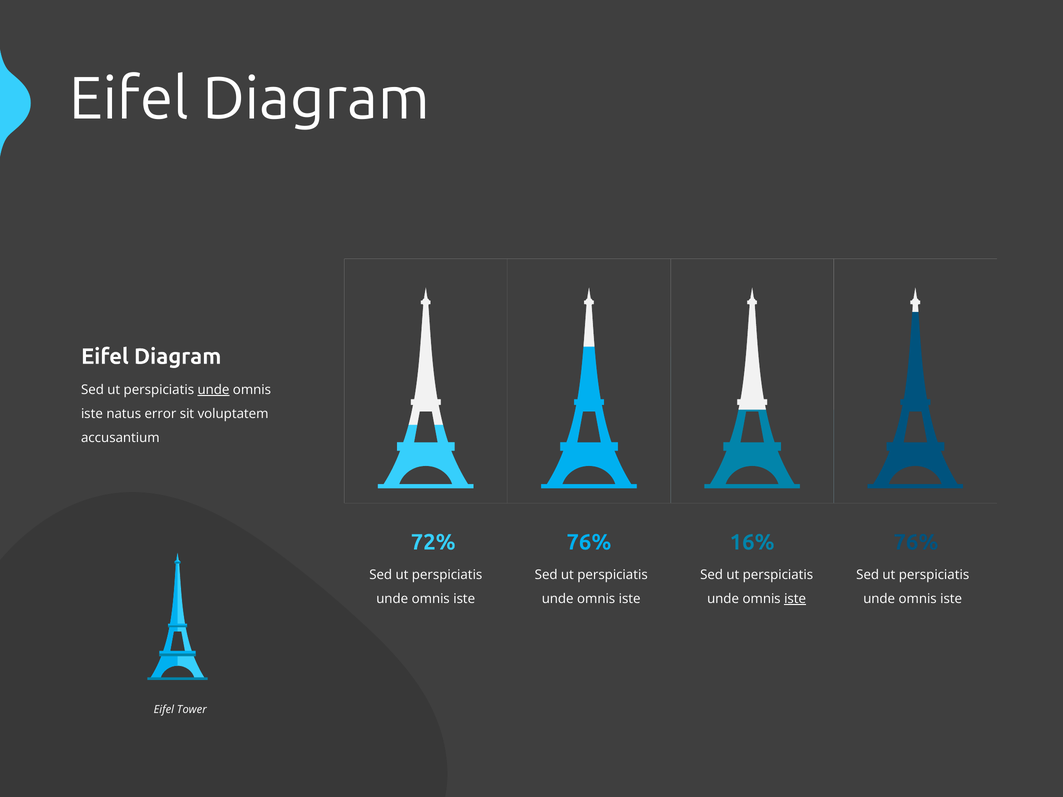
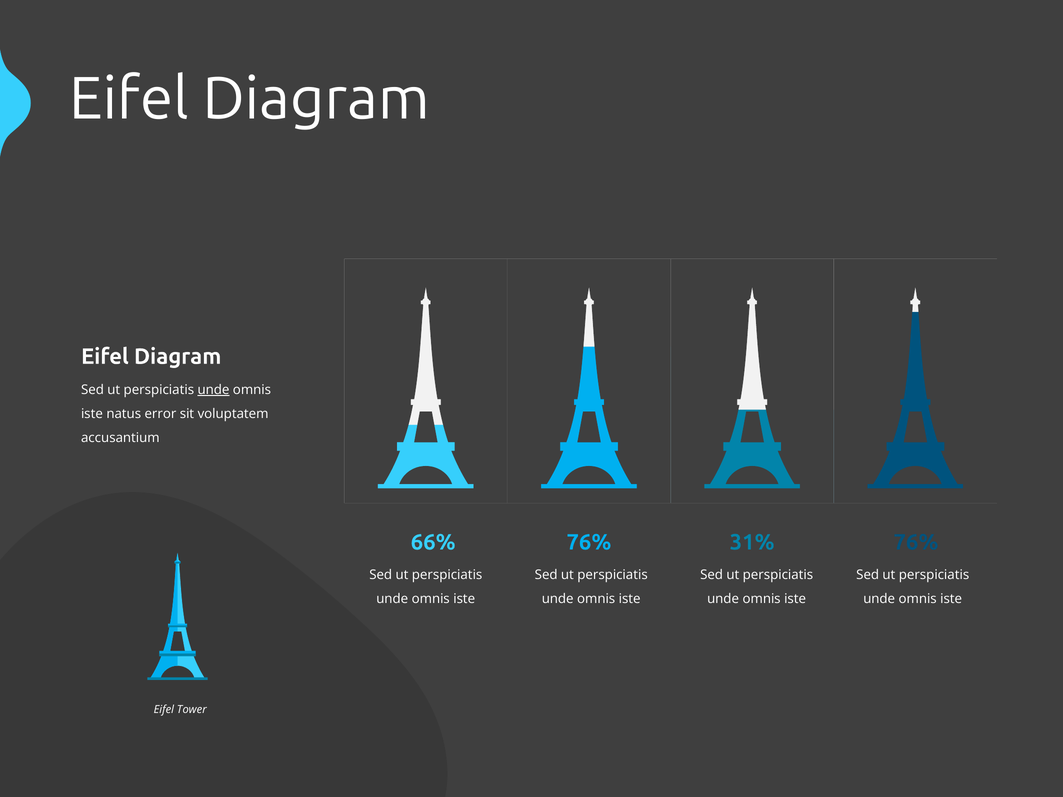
72%: 72% -> 66% (433, 542)
16%: 16% -> 31% (752, 542)
iste underline: present -> none (795, 599)
